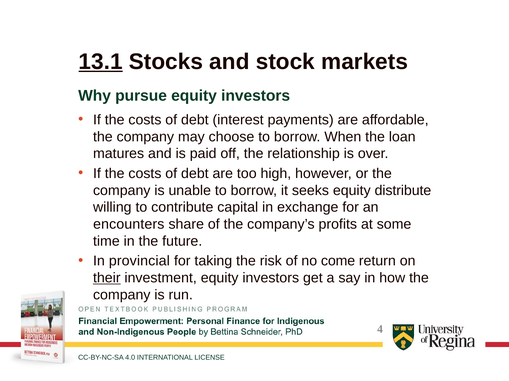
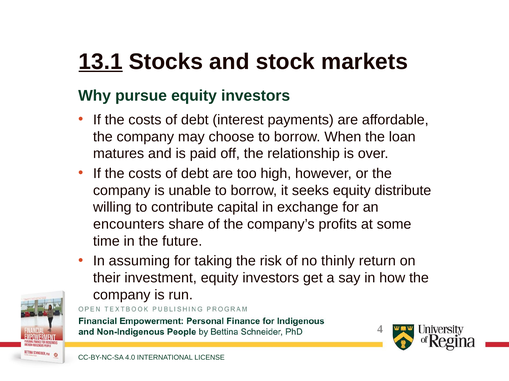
provincial: provincial -> assuming (139, 261)
come: come -> thinly (338, 261)
their underline: present -> none (107, 278)
